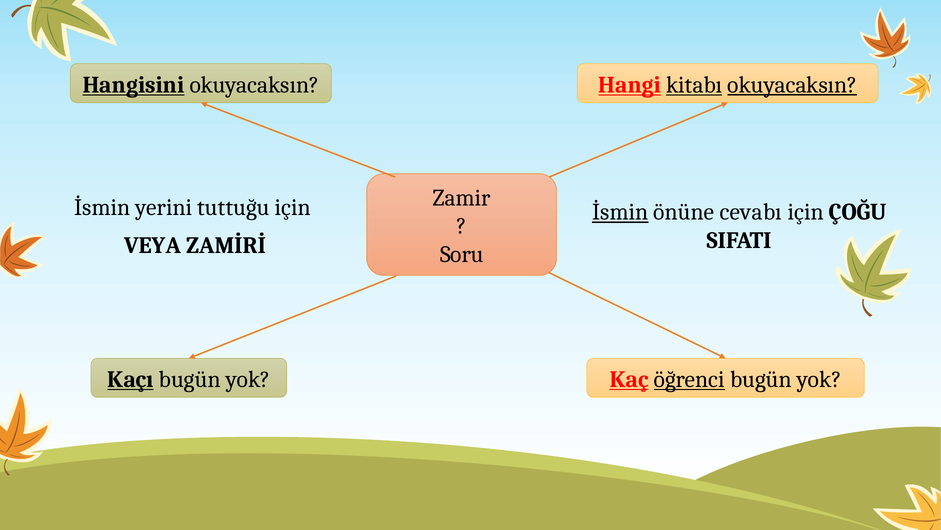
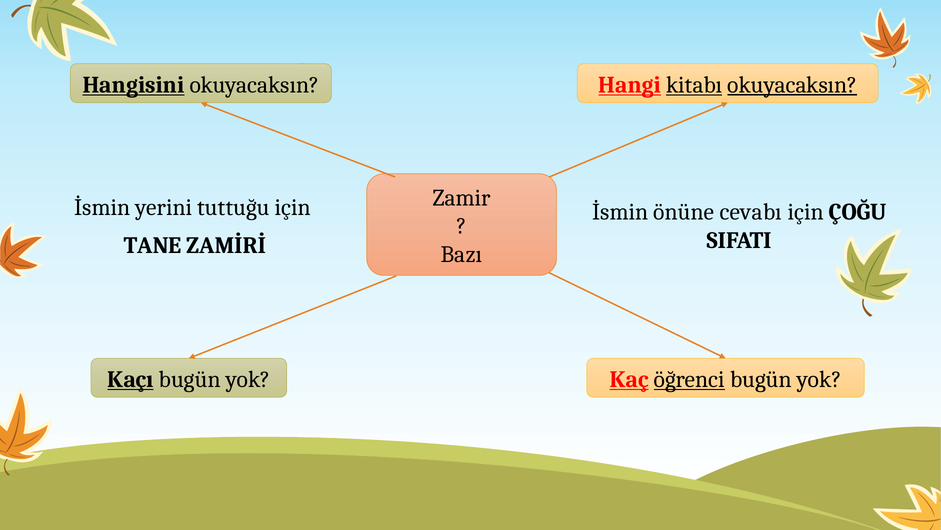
İsmin underline: present -> none (620, 212)
VEYA: VEYA -> TANE (153, 245)
Soru: Soru -> Bazı (462, 254)
